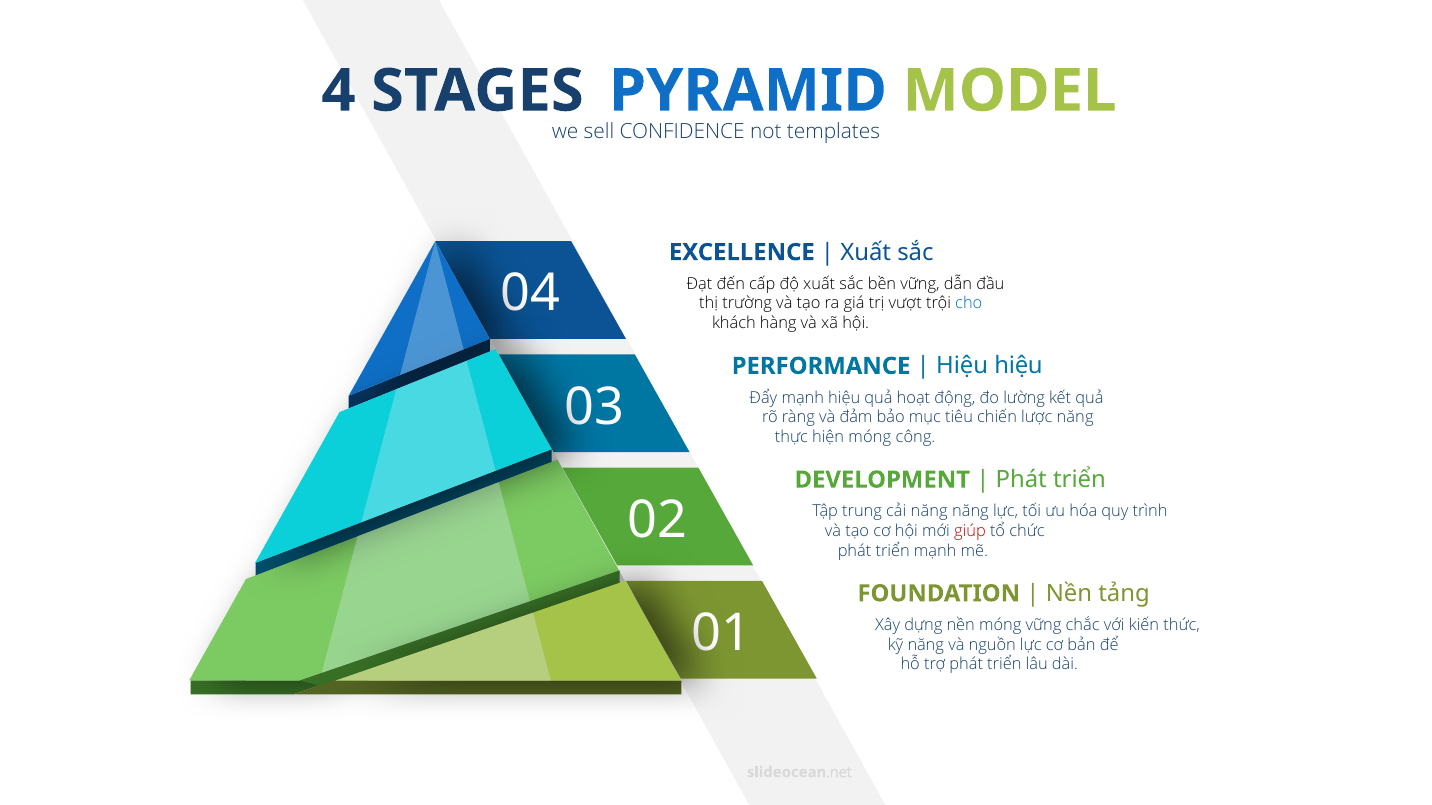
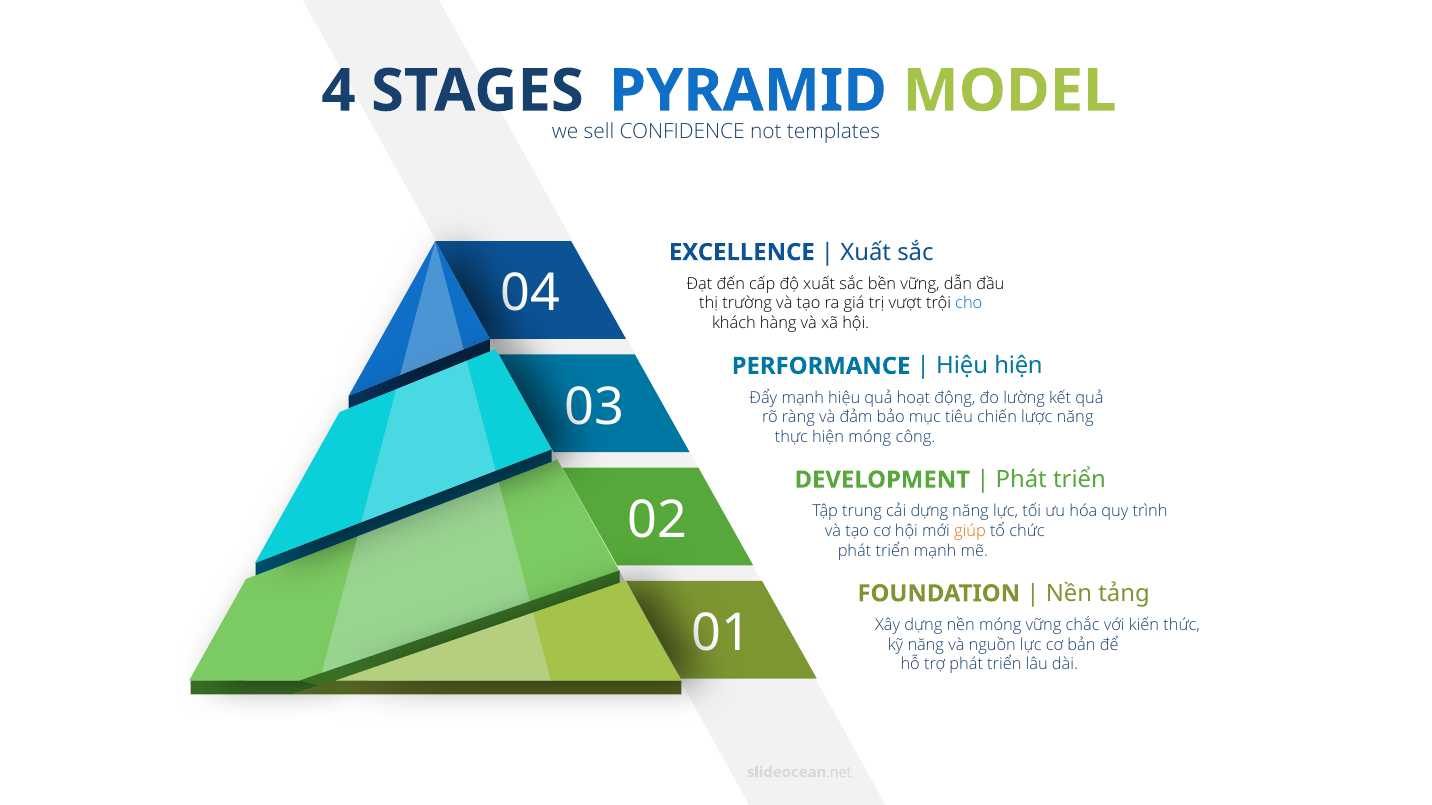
Hiệu hiệu: hiệu -> hiện (1019, 366)
cải năng: năng -> dựng (929, 512)
giúp colour: red -> orange (970, 531)
